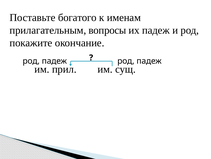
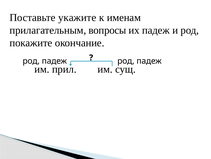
богатого: богатого -> укажите (77, 17)
